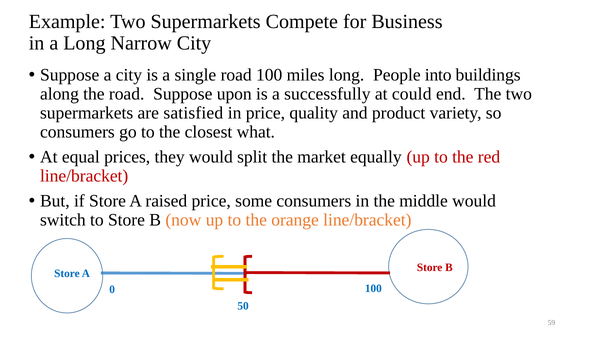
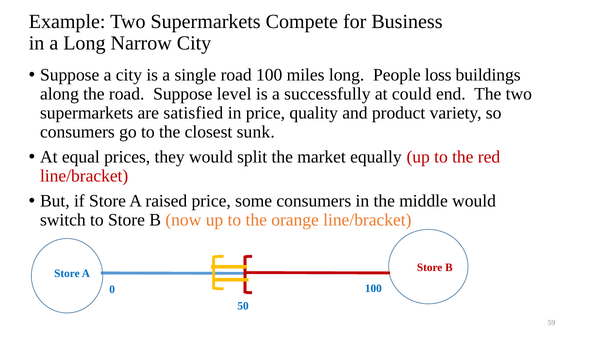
into: into -> loss (438, 75)
upon: upon -> level (234, 94)
what: what -> sunk (256, 132)
